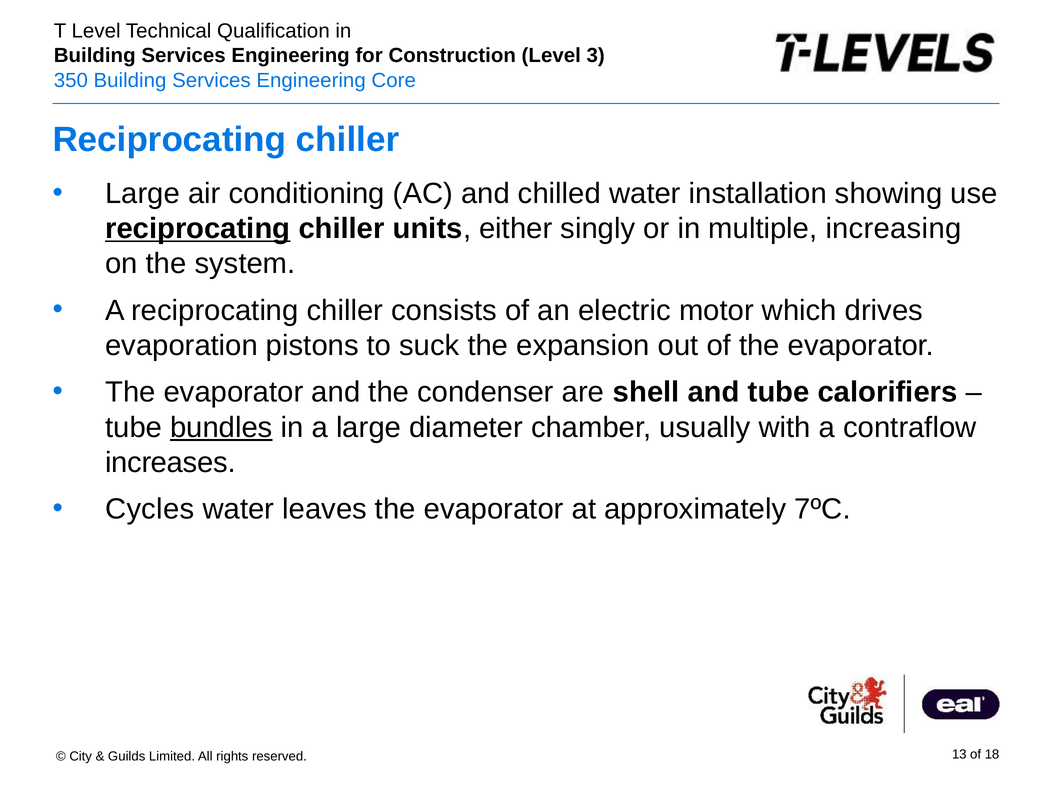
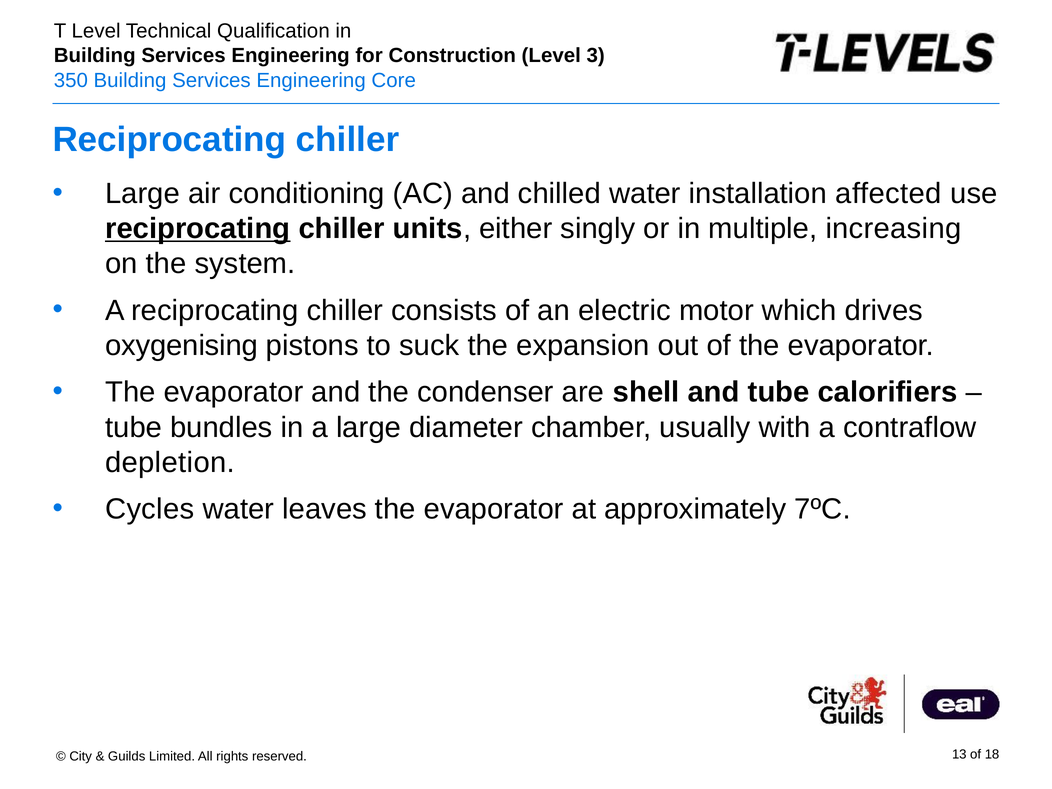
showing: showing -> affected (888, 194)
evaporation: evaporation -> oxygenising (182, 346)
bundles underline: present -> none (221, 427)
increases: increases -> depletion (170, 462)
